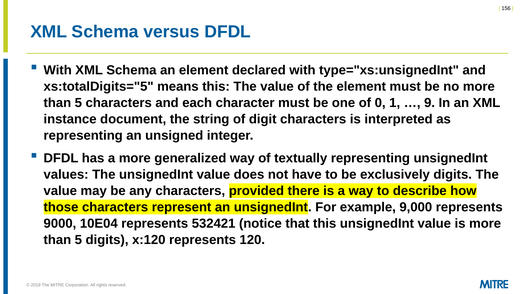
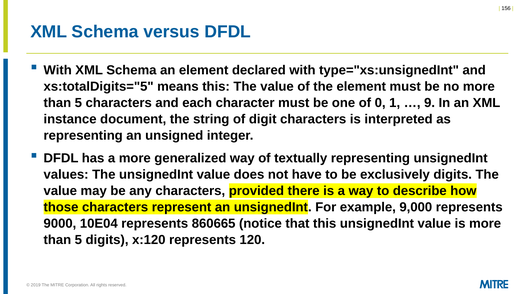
532421: 532421 -> 860665 (214, 224)
